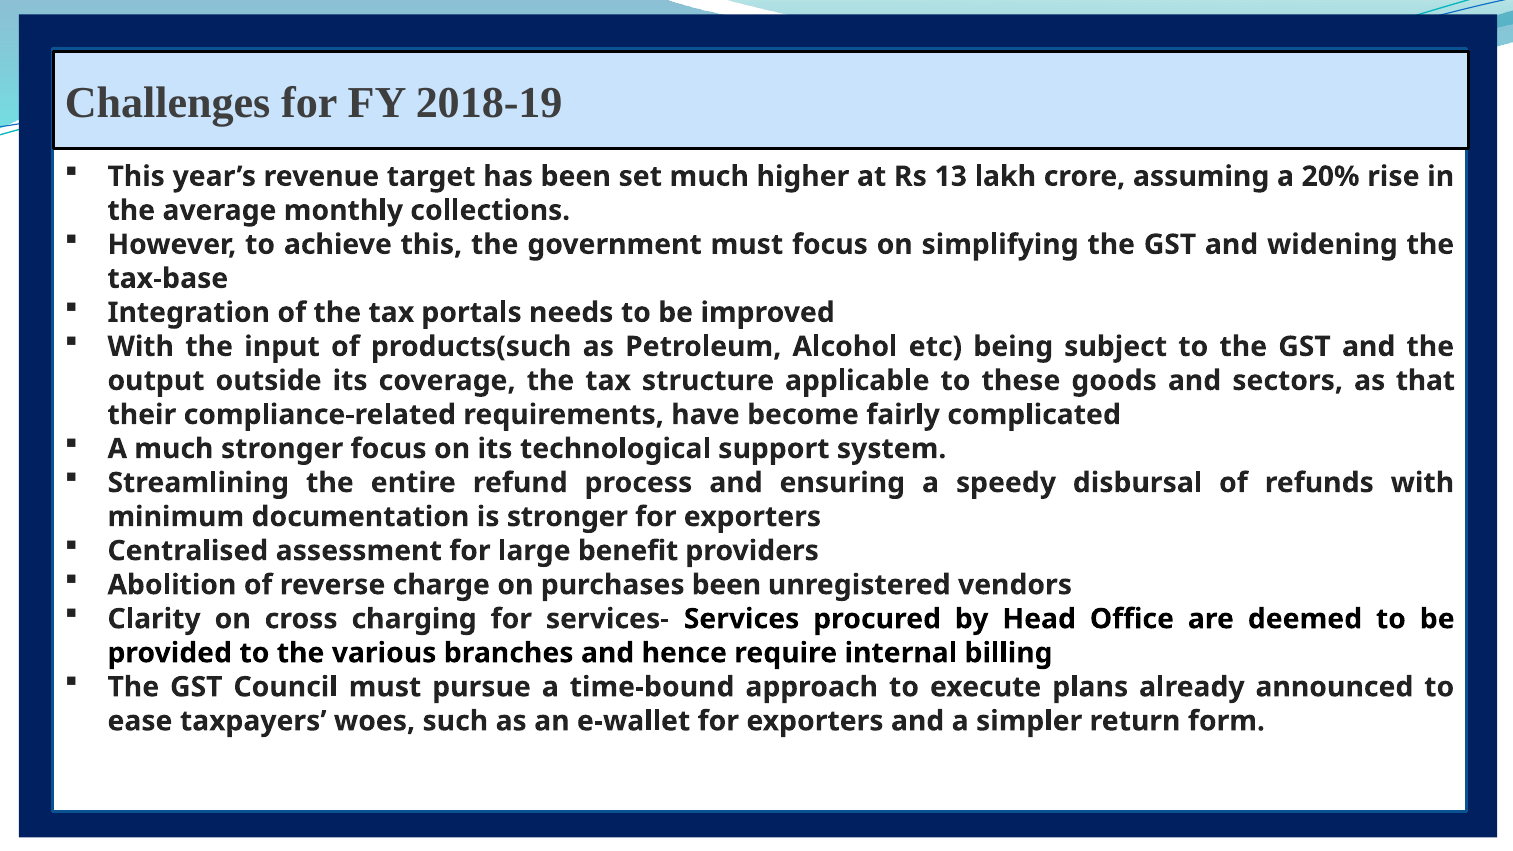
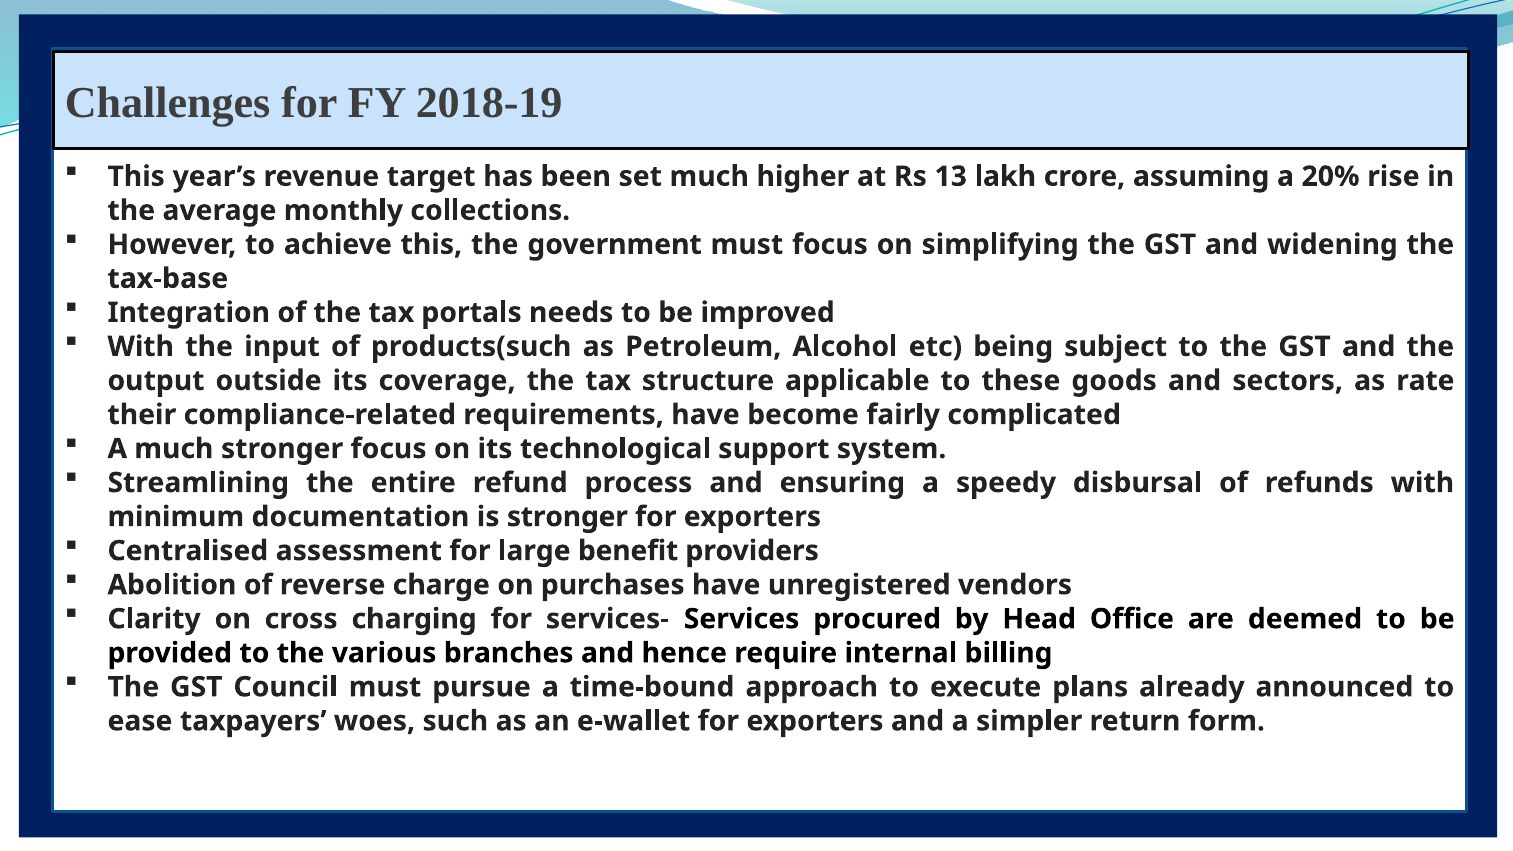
that: that -> rate (1425, 381)
purchases been: been -> have (726, 585)
